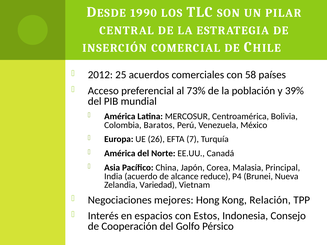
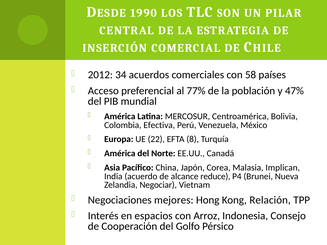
25: 25 -> 34 (121, 75)
73%: 73% -> 77% (196, 91)
39%: 39% -> 47% (294, 91)
Baratos: Baratos -> Efectiva (159, 125)
26: 26 -> 22 (156, 139)
7: 7 -> 8 (193, 139)
Principal: Principal -> Implican (283, 168)
Variedad: Variedad -> Negociar (158, 185)
Estos: Estos -> Arroz (207, 216)
